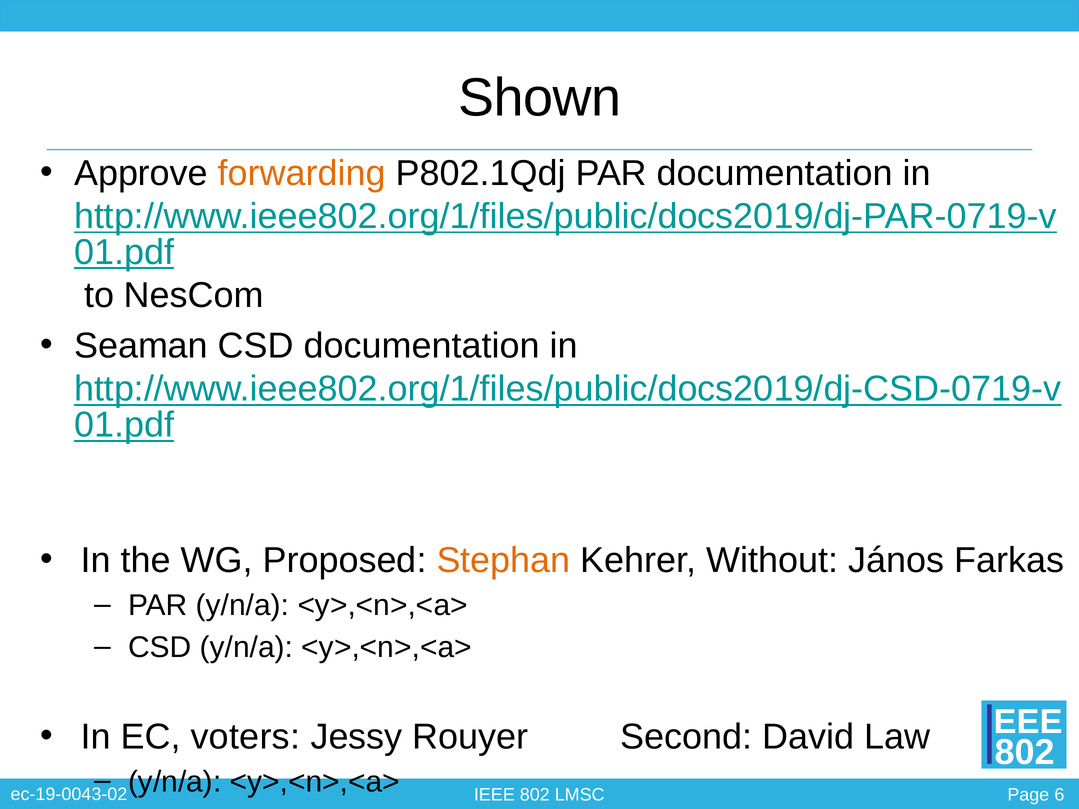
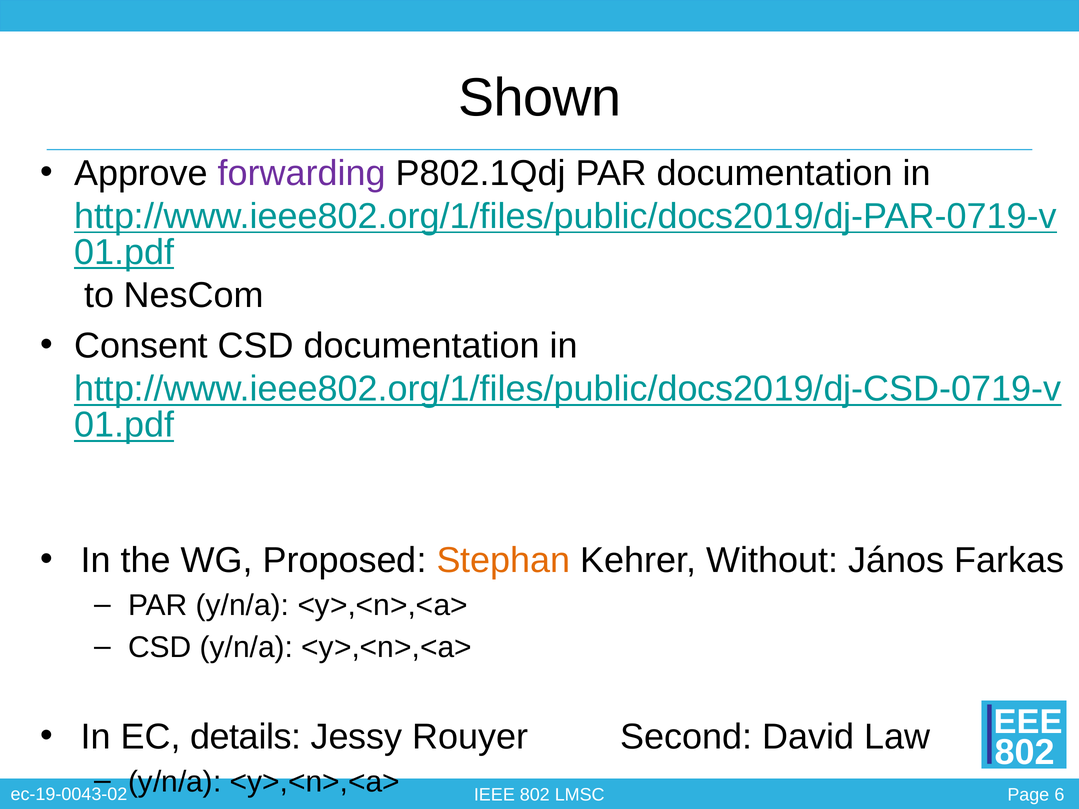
forwarding colour: orange -> purple (302, 173)
Seaman: Seaman -> Consent (141, 346)
voters: voters -> details (246, 737)
